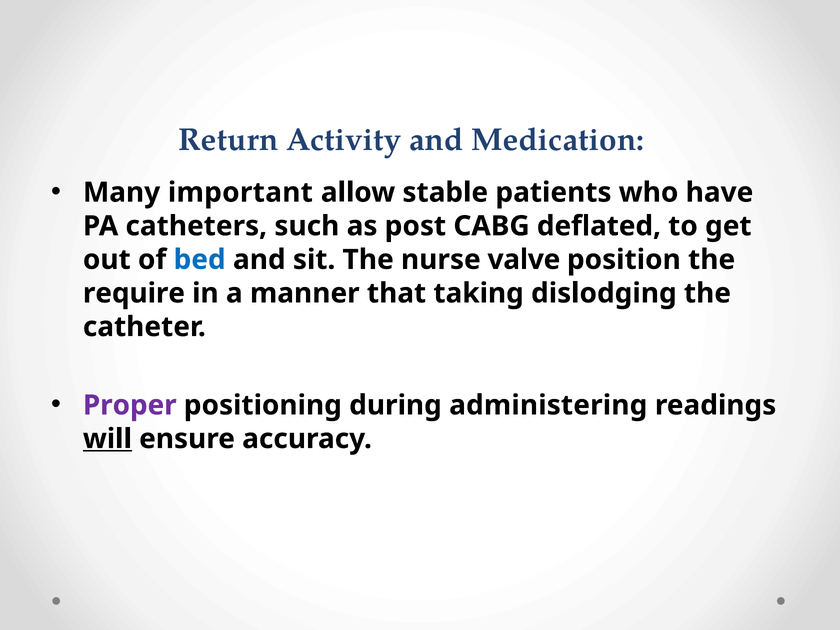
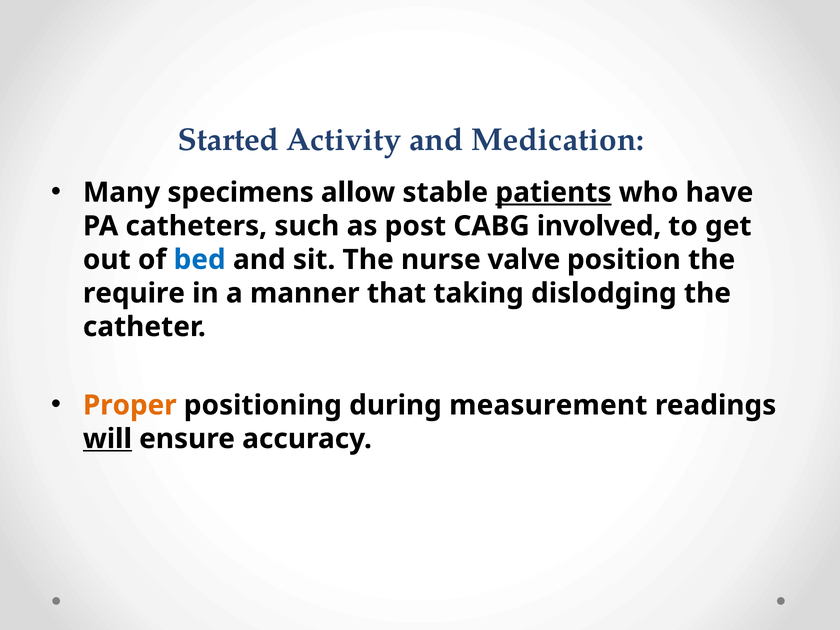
Return: Return -> Started (228, 140)
important: important -> specimens (241, 192)
patients underline: none -> present (553, 192)
deflated: deflated -> involved (599, 226)
Proper colour: purple -> orange (130, 405)
administering: administering -> measurement (548, 405)
